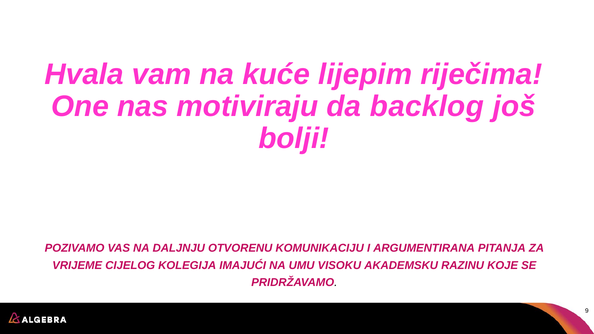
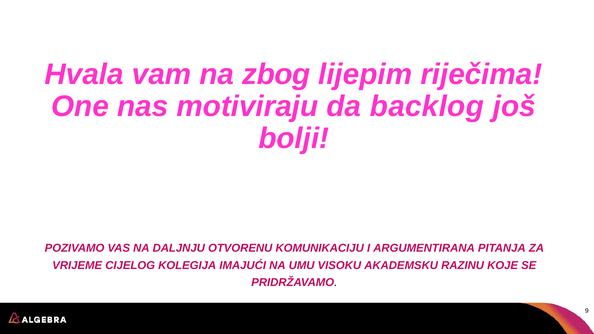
kuće: kuće -> zbog (276, 74)
